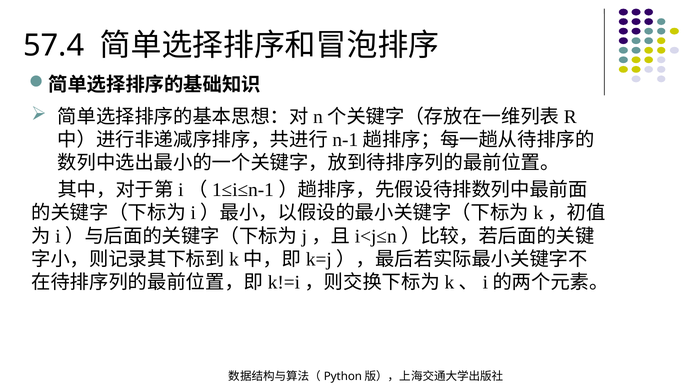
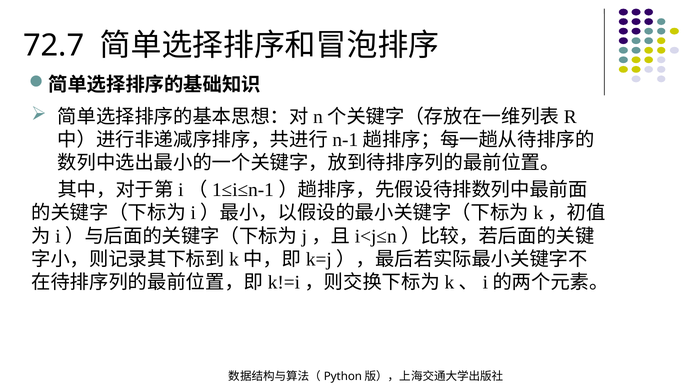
57.4: 57.4 -> 72.7 (54, 46)
